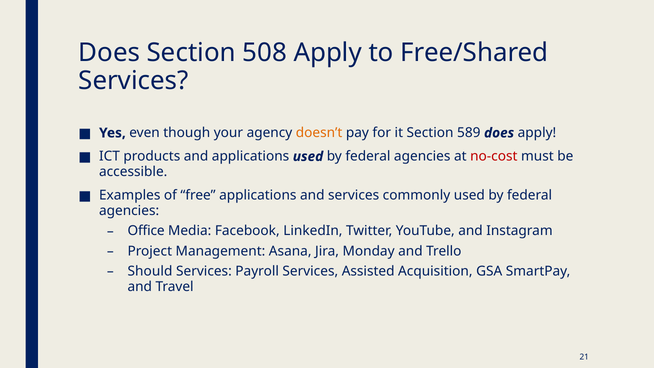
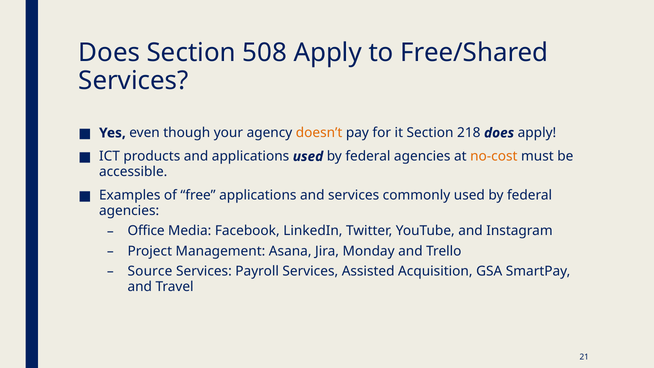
589: 589 -> 218 (469, 133)
no-cost colour: red -> orange (494, 156)
Should: Should -> Source (150, 271)
